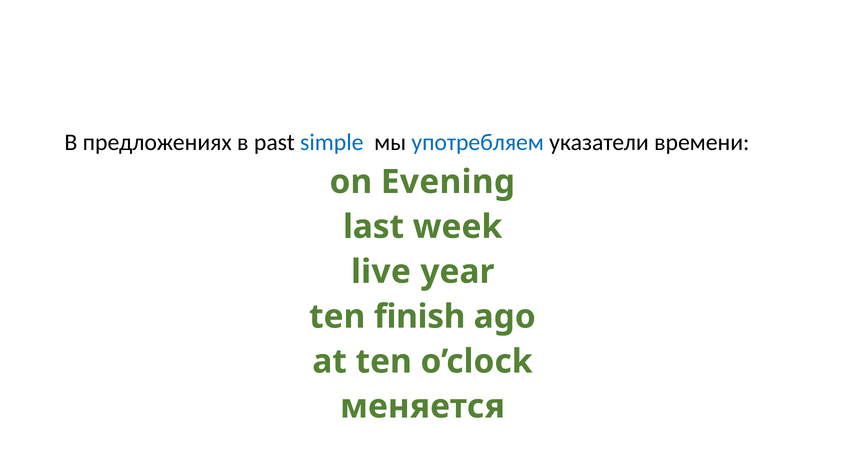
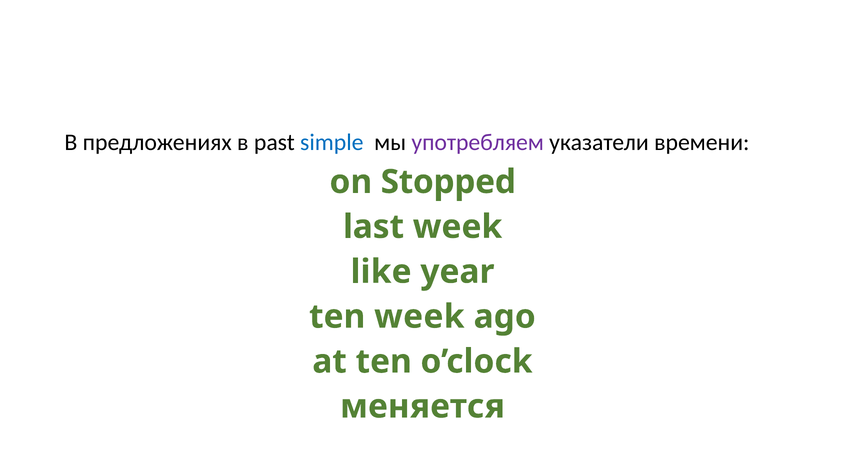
употребляем colour: blue -> purple (478, 142)
Evening: Evening -> Stopped (448, 182)
live: live -> like (381, 272)
ten finish: finish -> week (419, 317)
